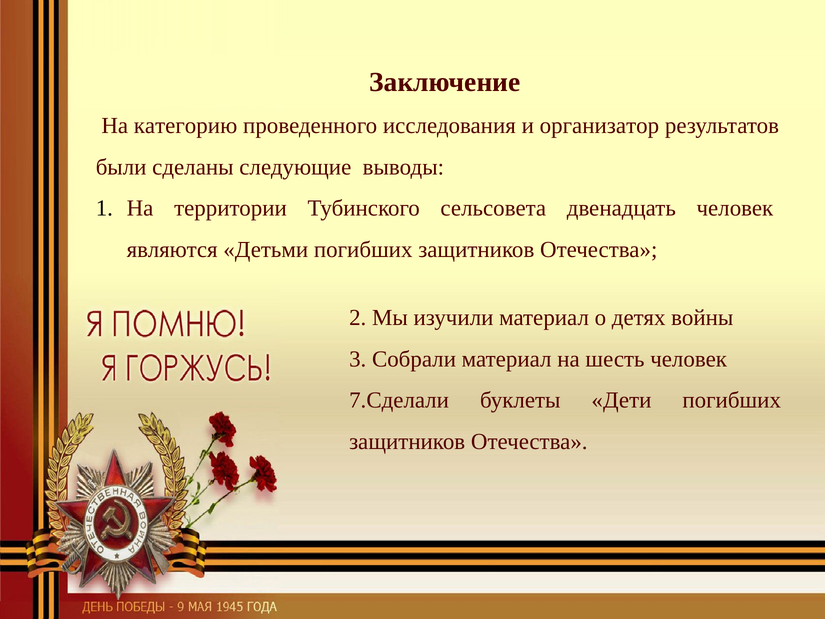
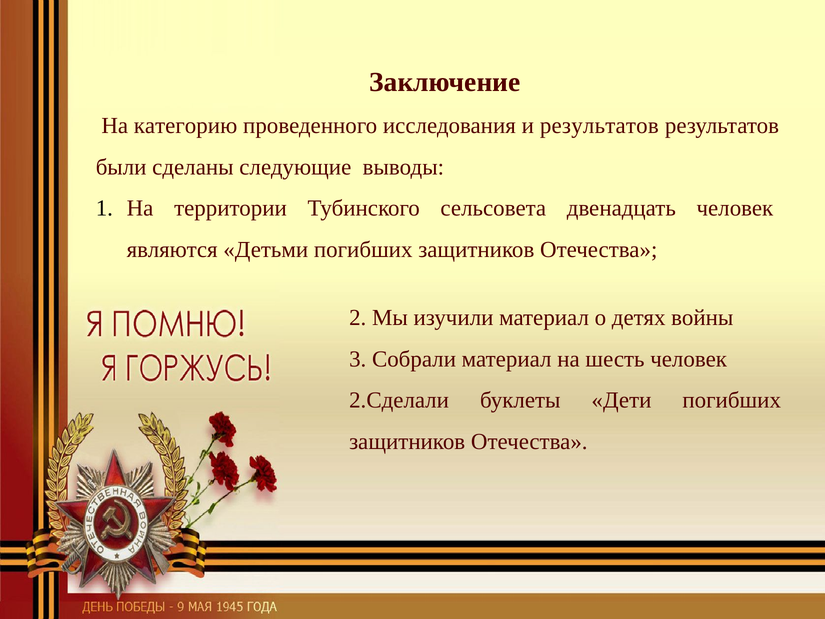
и организатор: организатор -> результатов (599, 126)
7.Сделали: 7.Сделали -> 2.Сделали (399, 400)
